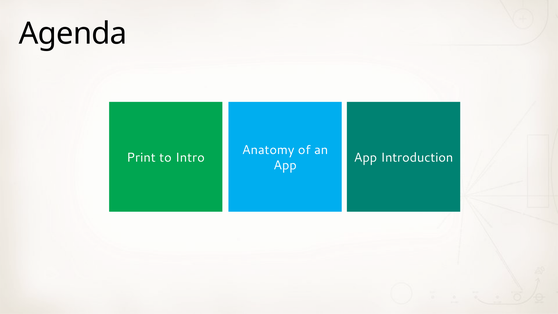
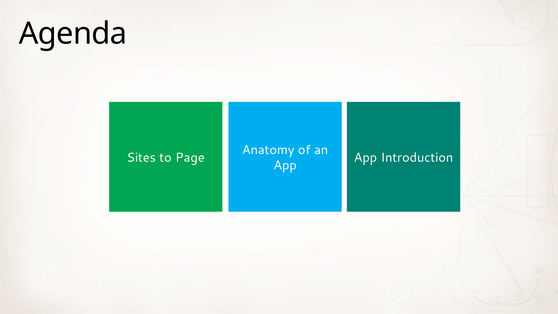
Print: Print -> Sites (141, 158)
Intro: Intro -> Page (190, 158)
